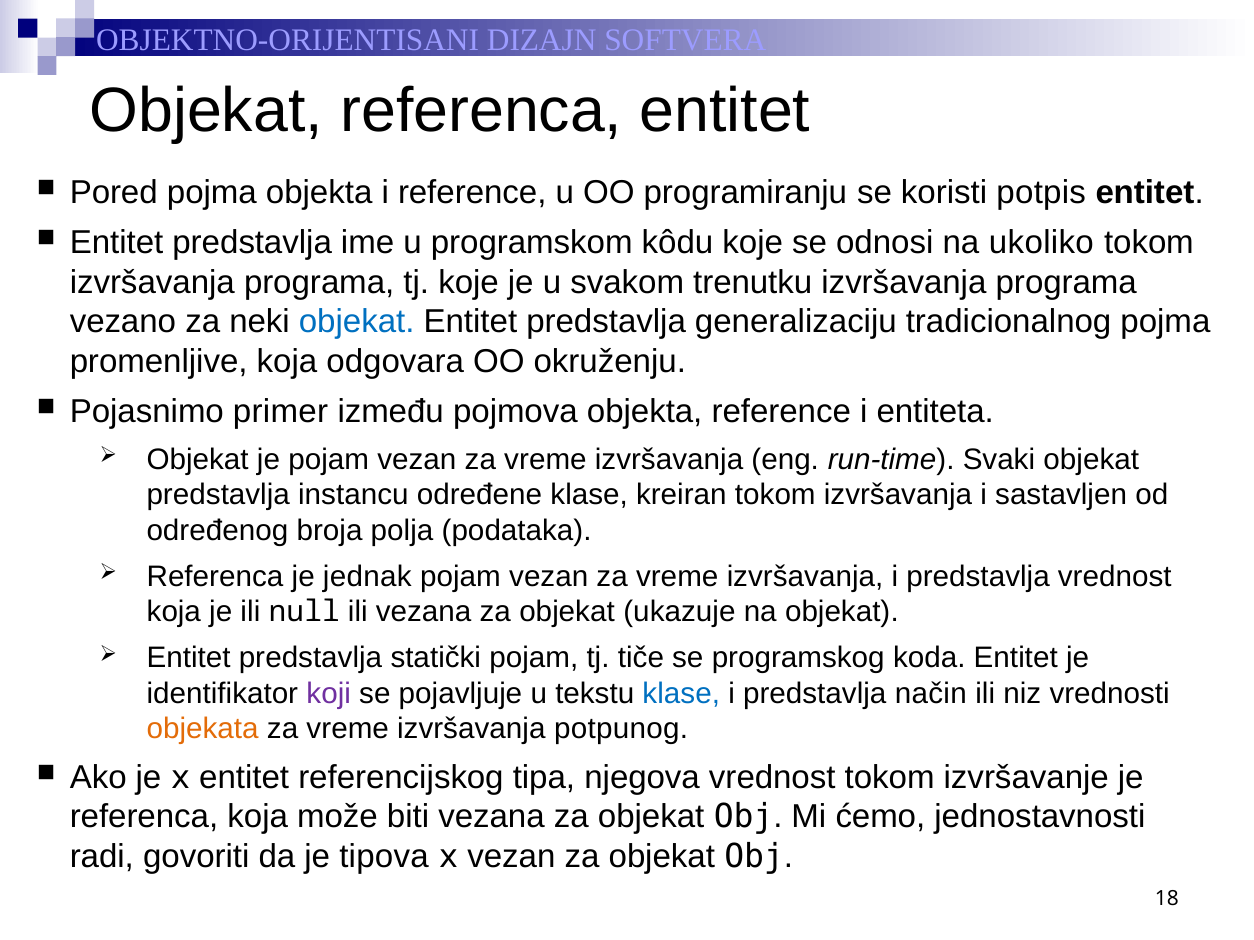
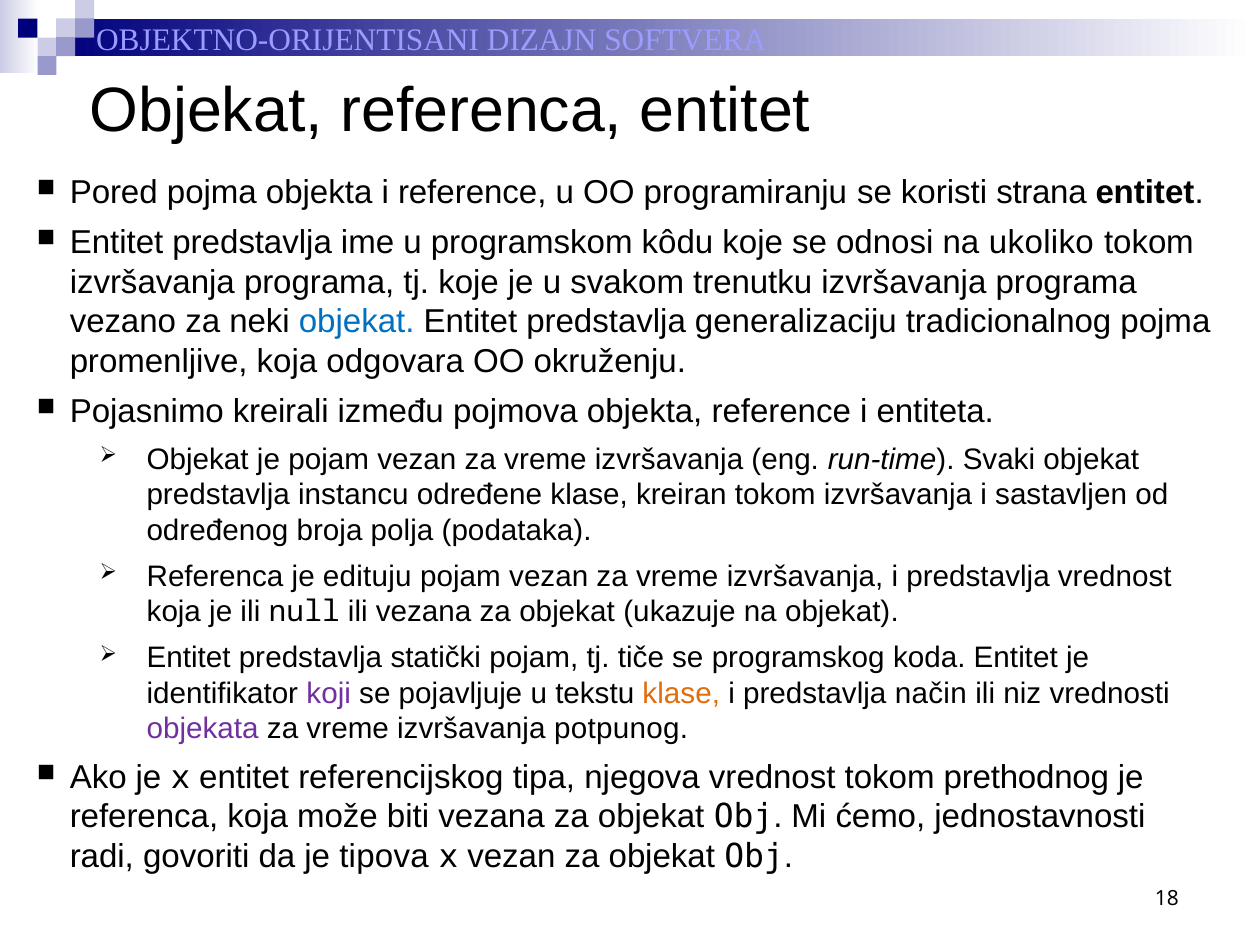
potpis: potpis -> strana (1042, 192)
primer: primer -> kreirali (281, 412)
jednak: jednak -> edituju (367, 577)
klase colour: blue -> orange (681, 694)
objekata colour: orange -> purple (203, 729)
izvršavanje: izvršavanje -> prethodnog (1026, 778)
